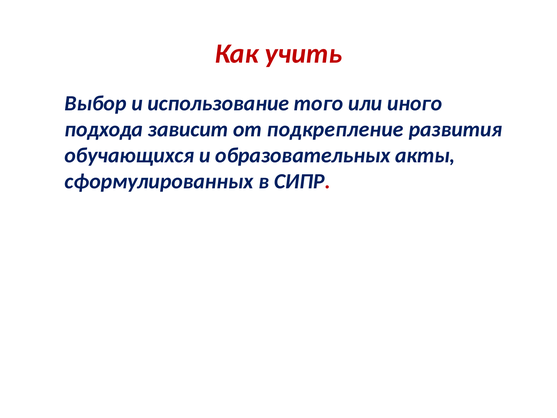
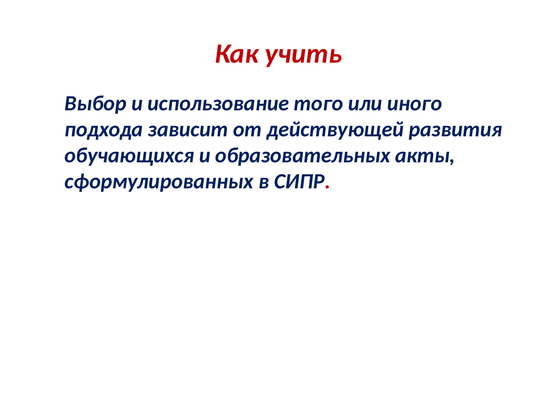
подкрепление: подкрепление -> действующей (335, 129)
